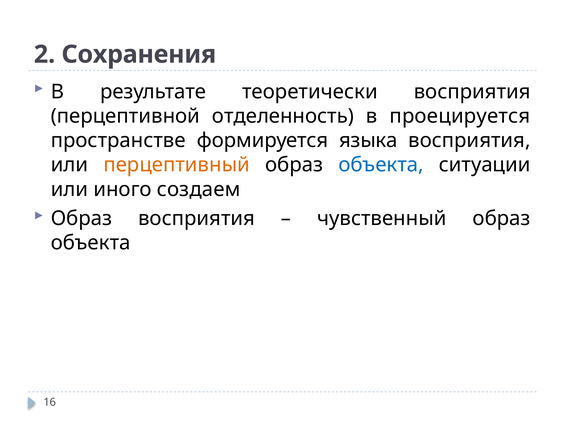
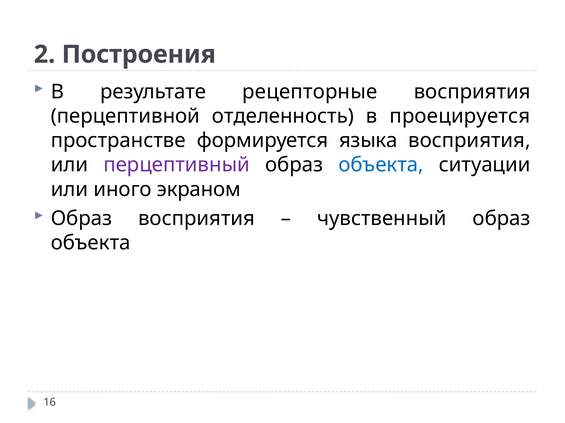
Сохранения: Сохранения -> Построения (139, 55)
теоретически: теоретически -> рецепторные (310, 92)
перцептивный colour: orange -> purple (177, 165)
создаем: создаем -> экраном (199, 190)
